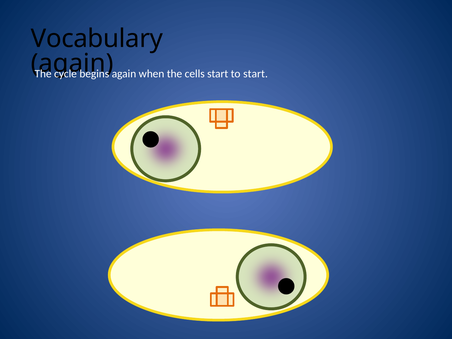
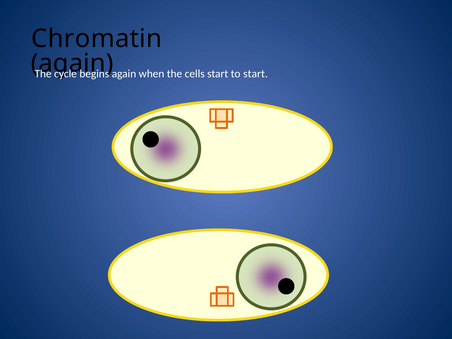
Vocabulary: Vocabulary -> Chromatin (97, 39)
